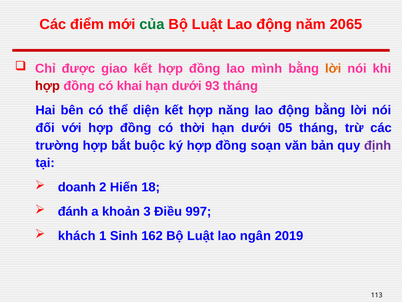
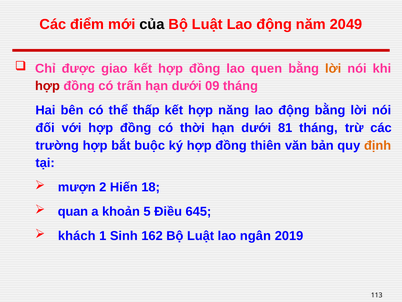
của colour: green -> black (152, 24)
2065: 2065 -> 2049 (346, 24)
mình: mình -> quen (267, 68)
khai: khai -> trấn (129, 86)
93: 93 -> 09 (212, 86)
diện: diện -> thấp (146, 110)
05: 05 -> 81 (285, 128)
soạn: soạn -> thiên (266, 145)
định colour: purple -> orange (378, 145)
doanh: doanh -> mượn (77, 187)
đánh: đánh -> quan (73, 211)
3: 3 -> 5 (147, 211)
997: 997 -> 645 (198, 211)
